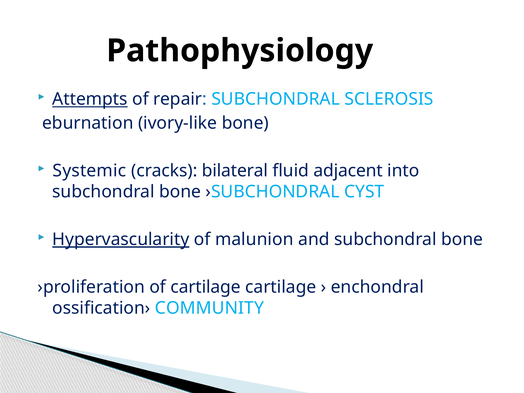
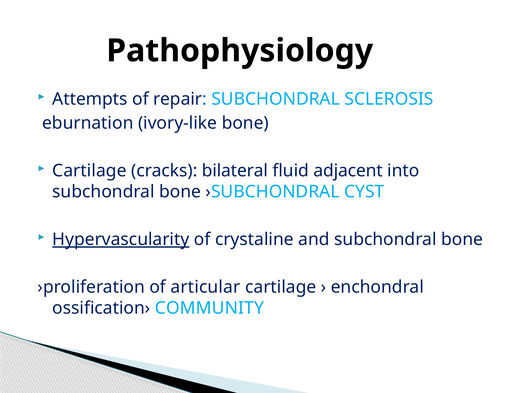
Attempts underline: present -> none (90, 99)
Systemic: Systemic -> Cartilage (89, 171)
malunion: malunion -> crystaline (254, 239)
of cartilage: cartilage -> articular (206, 287)
